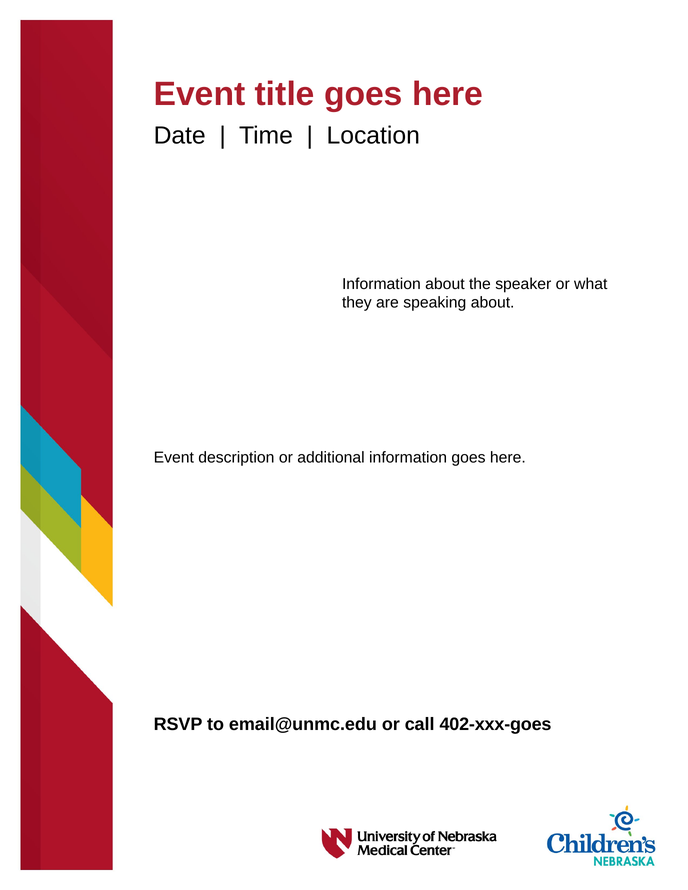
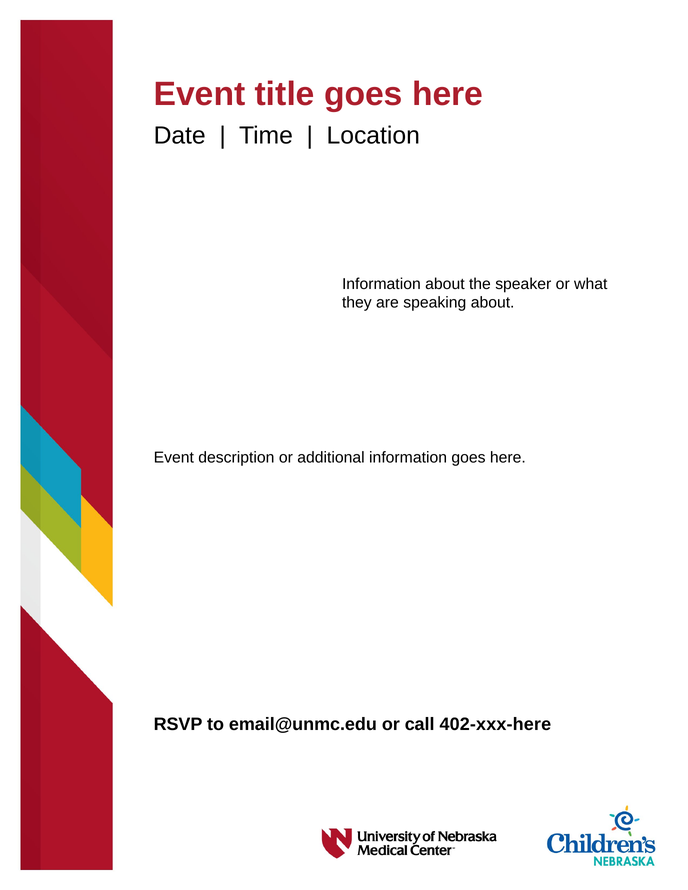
402-xxx-goes: 402-xxx-goes -> 402-xxx-here (495, 725)
